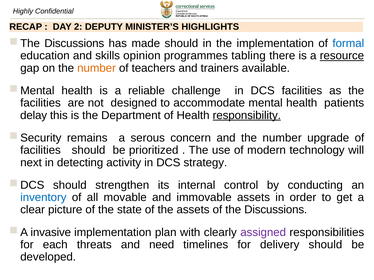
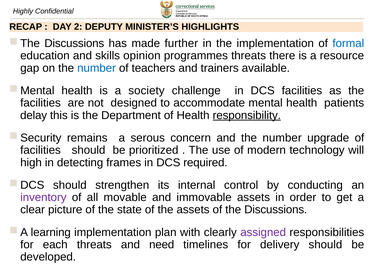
made should: should -> further (181, 43)
programmes tabling: tabling -> threats (249, 56)
resource underline: present -> none (342, 56)
number colour: orange -> blue (97, 68)
reliable: reliable -> society (146, 91)
next: next -> high (31, 163)
activity: activity -> frames (124, 163)
strategy: strategy -> required (205, 163)
inventory colour: blue -> purple (43, 198)
invasive: invasive -> learning (51, 233)
